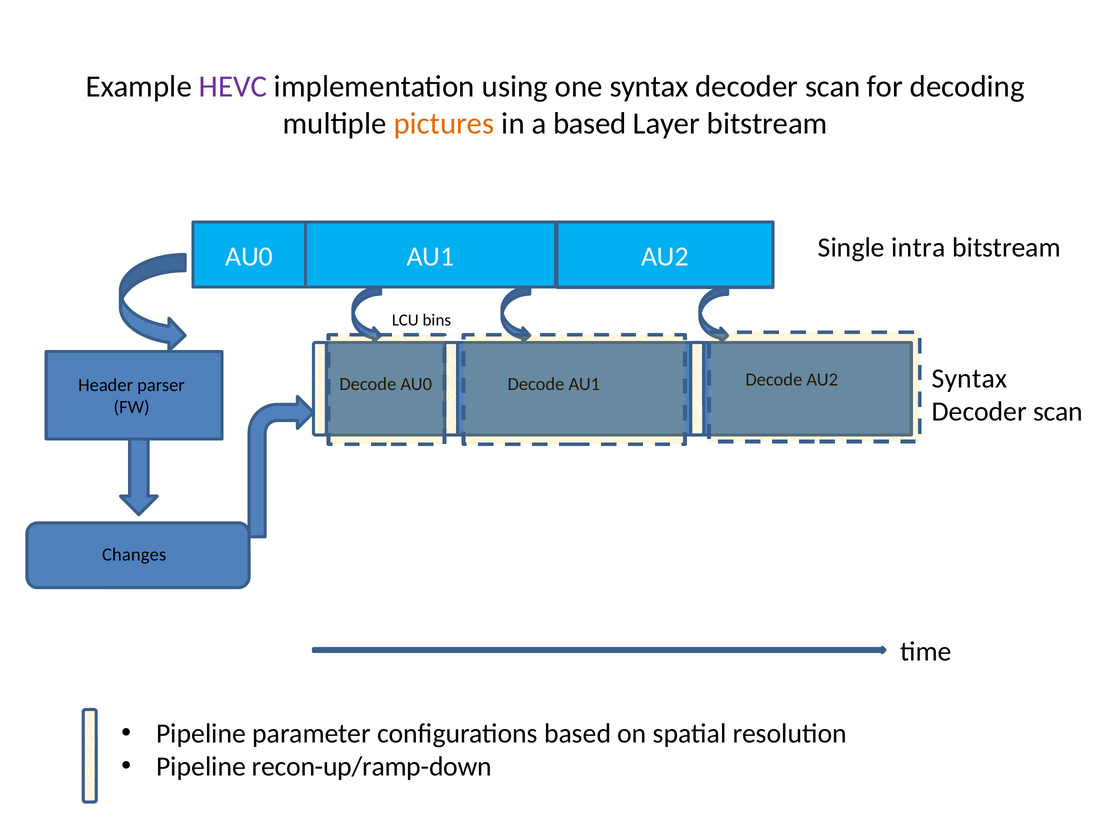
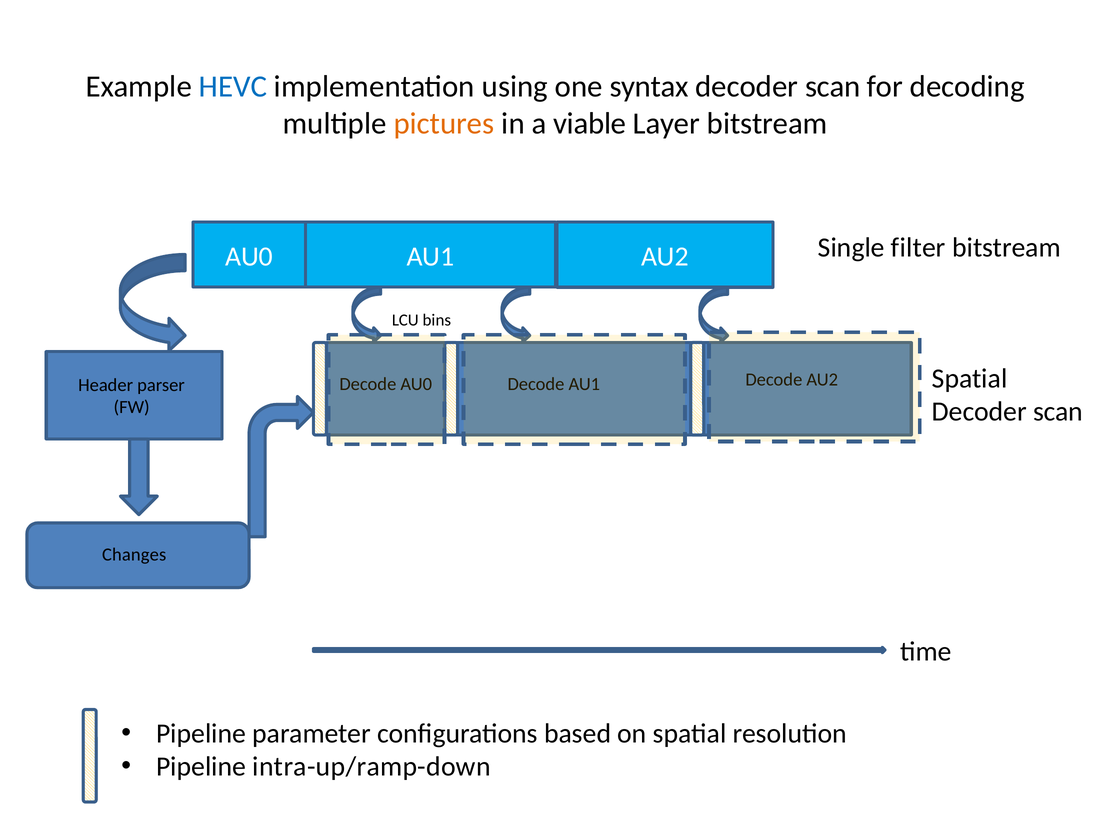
HEVC colour: purple -> blue (233, 86)
a based: based -> viable (590, 123)
intra: intra -> filter (918, 248)
Syntax: Syntax -> Spatial (970, 379)
recon-up/ramp-down: recon-up/ramp-down -> intra-up/ramp-down (372, 767)
